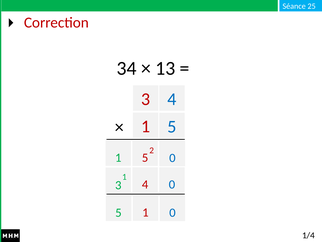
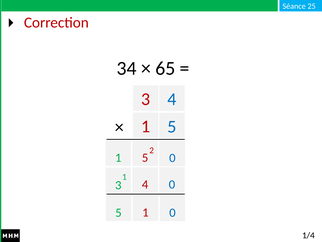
13: 13 -> 65 (165, 68)
